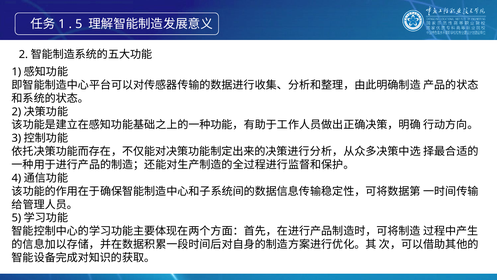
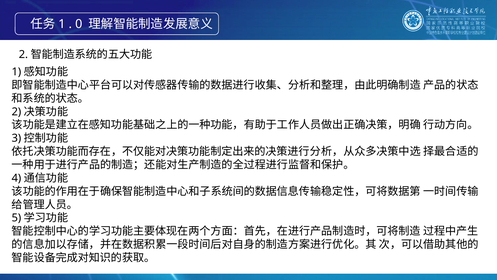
5: 5 -> 0 (79, 24)
